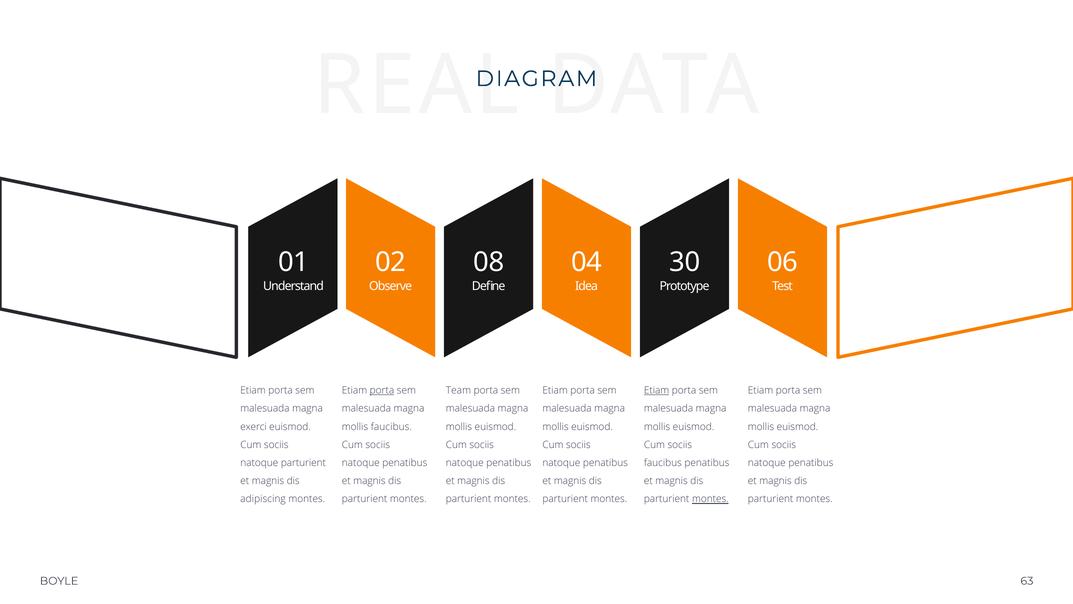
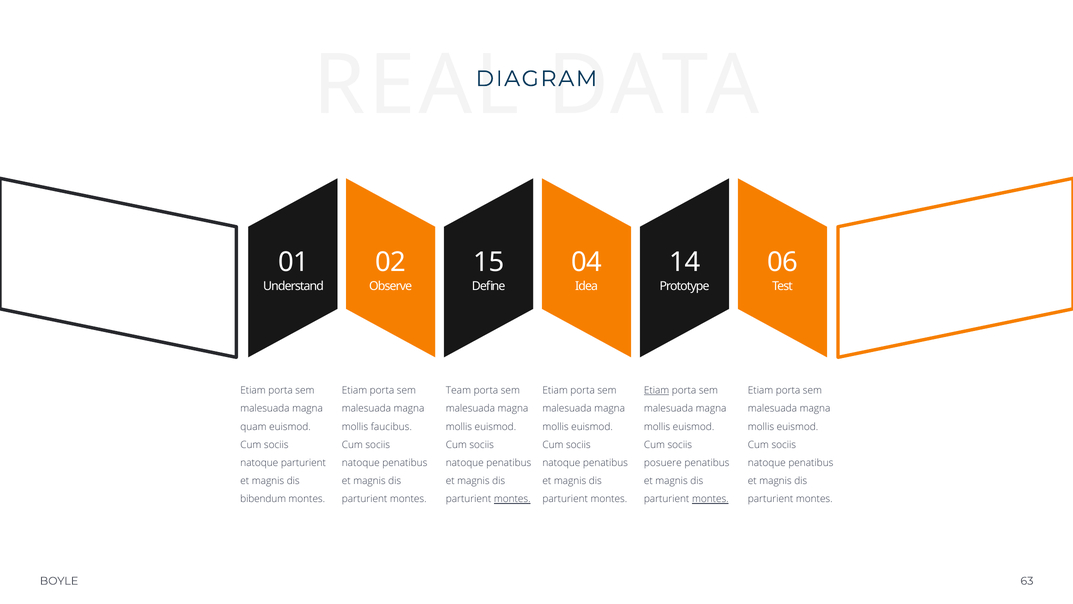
08: 08 -> 15 (489, 262)
30: 30 -> 14 (685, 262)
porta underline: present -> none (382, 390)
exerci: exerci -> quam (253, 426)
faucibus: faucibus -> posuere (663, 463)
adipiscing: adipiscing -> bibendum (263, 499)
montes underline: none -> present (512, 499)
